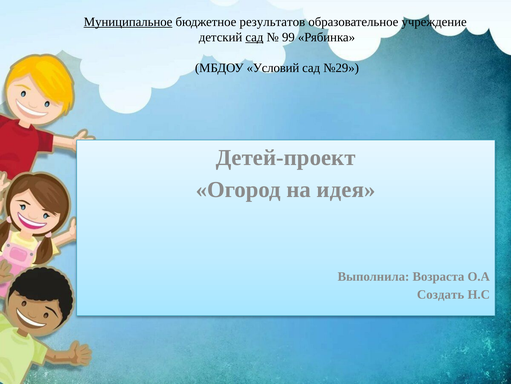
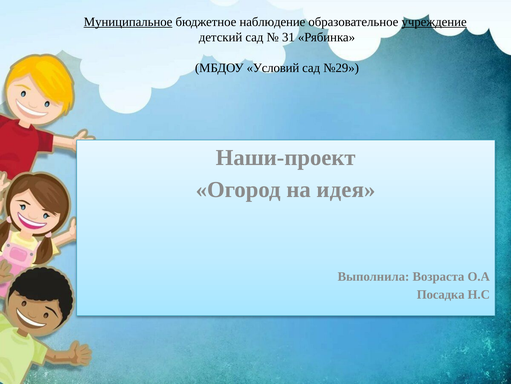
результатов: результатов -> наблюдение (272, 22)
учреждение underline: none -> present (434, 22)
сад underline: present -> none (254, 37)
99: 99 -> 31 (288, 37)
Детей-проект: Детей-проект -> Наши-проект (286, 157)
Создать: Создать -> Посадка (441, 294)
